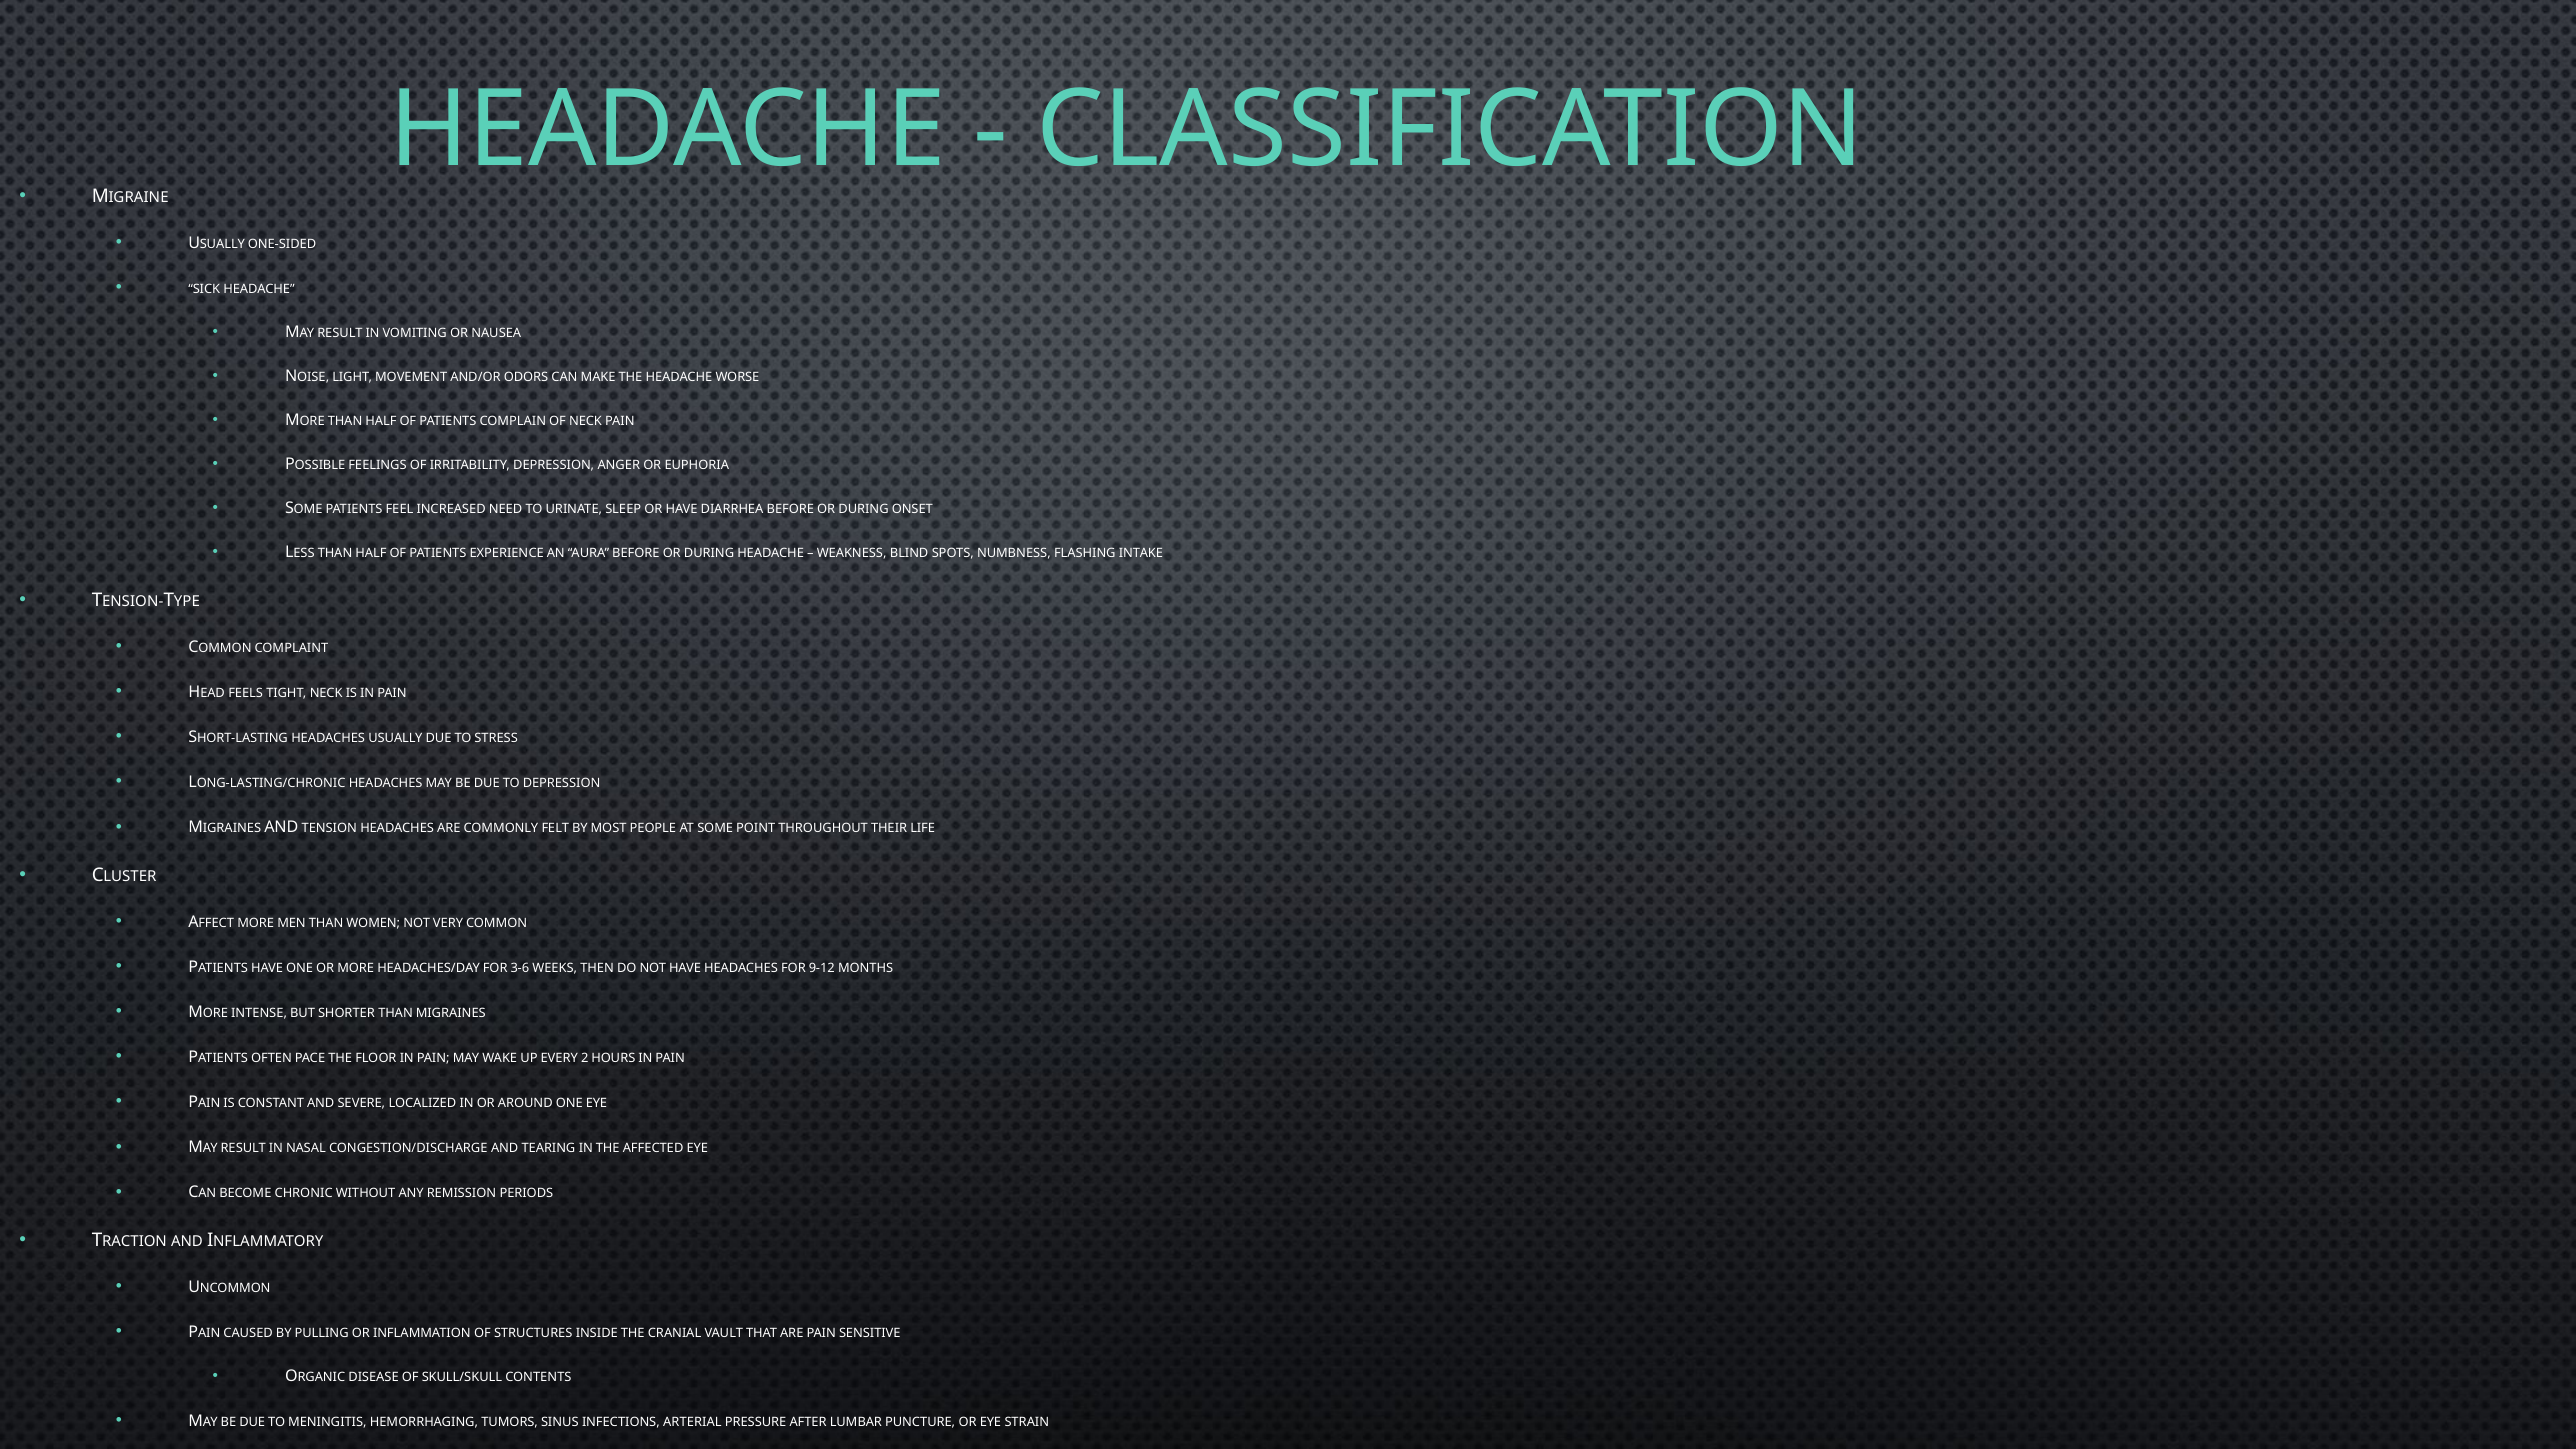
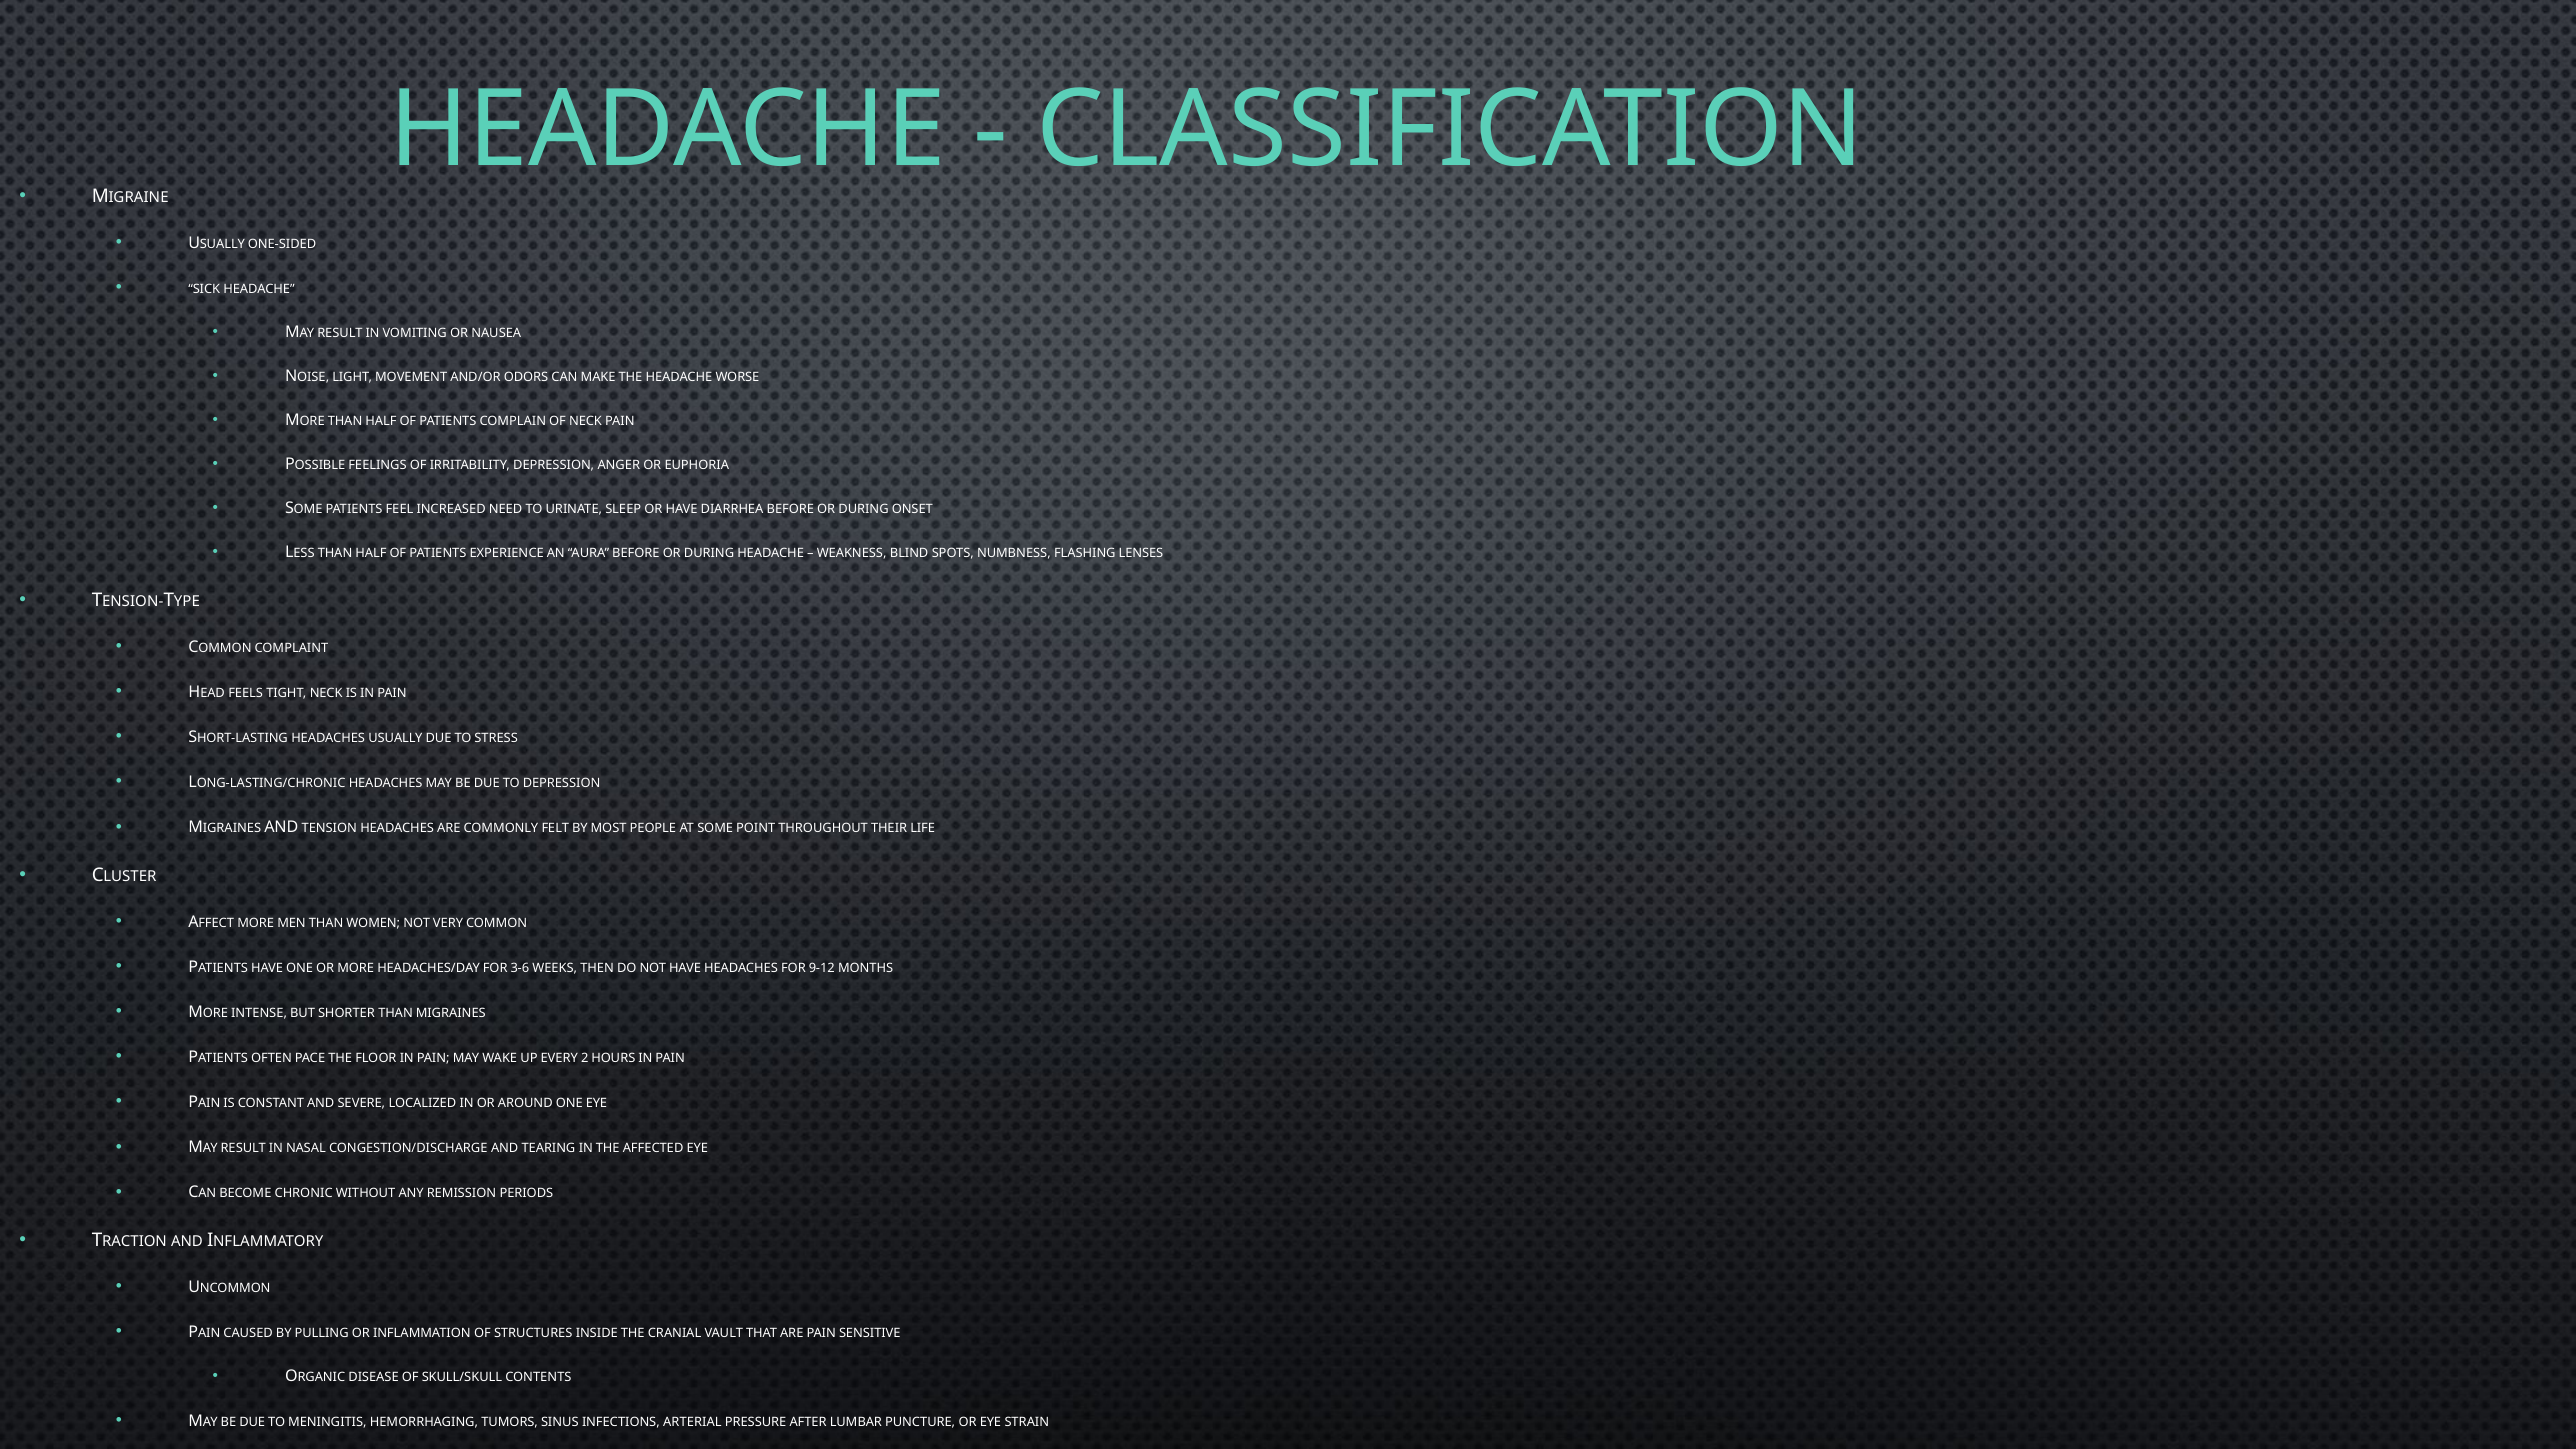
INTAKE: INTAKE -> LENSES (1141, 554)
